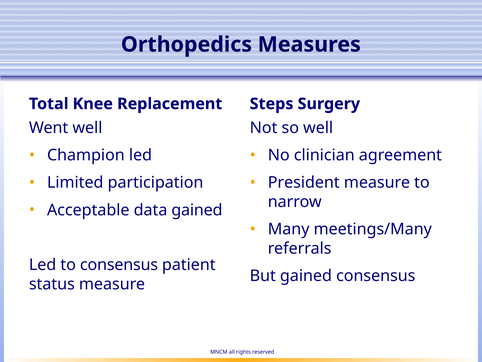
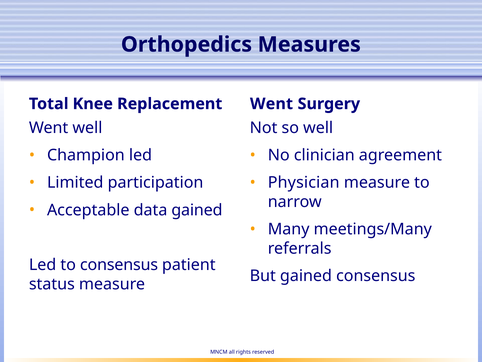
Steps: Steps -> Went (271, 104)
President: President -> Physician (304, 182)
